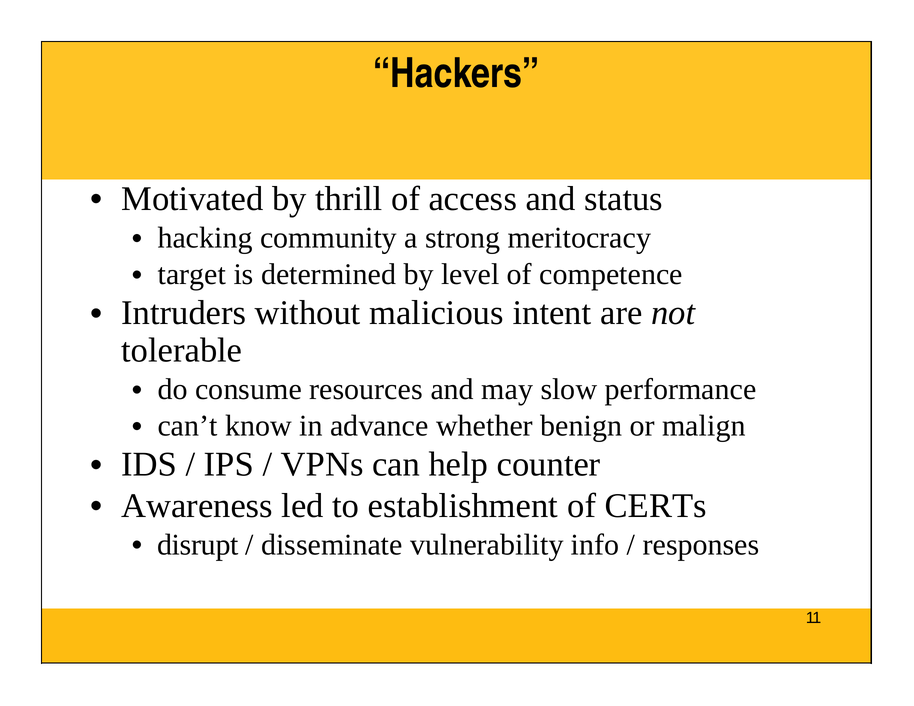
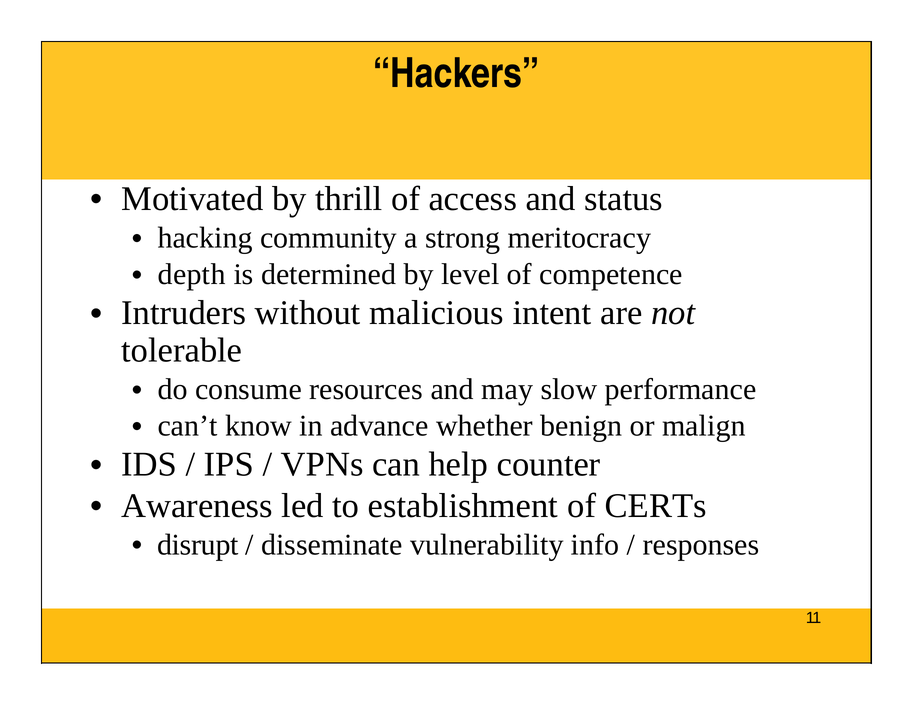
target: target -> depth (192, 275)
